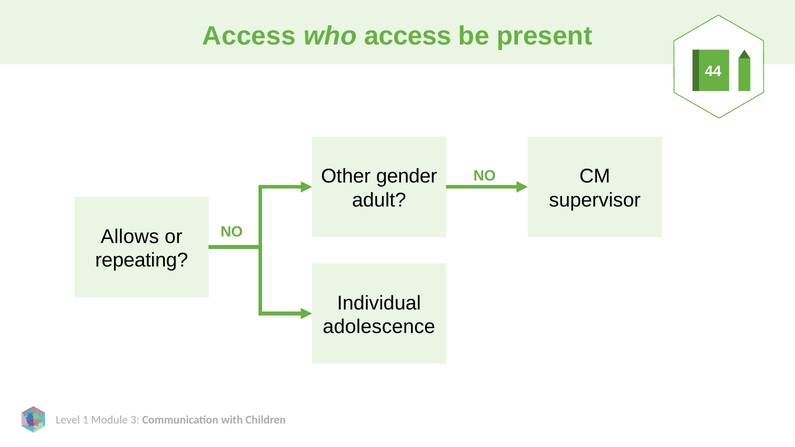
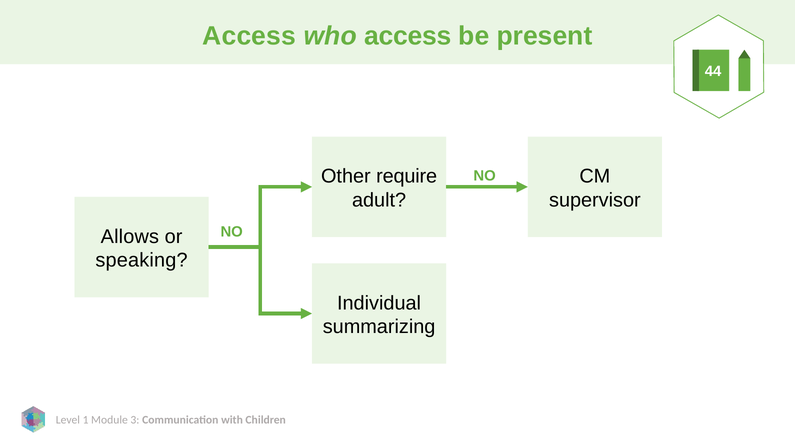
gender: gender -> require (407, 176)
repeating: repeating -> speaking (141, 261)
adolescence: adolescence -> summarizing (379, 327)
